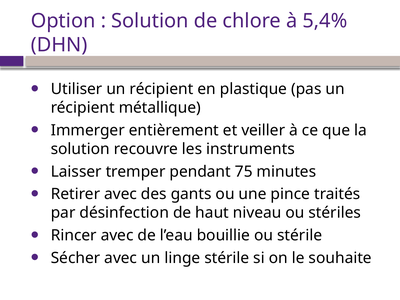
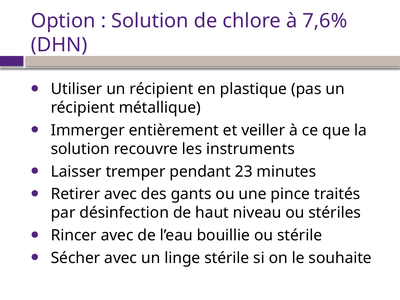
5,4%: 5,4% -> 7,6% (325, 21)
75: 75 -> 23 (244, 172)
